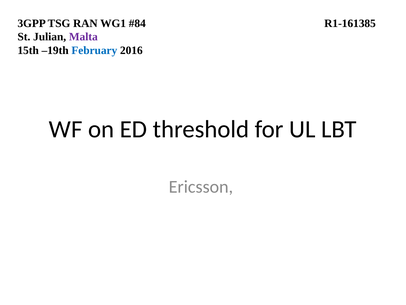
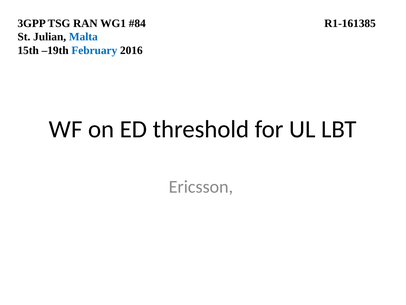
Malta colour: purple -> blue (83, 37)
